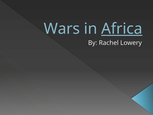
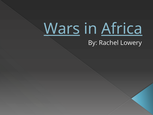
Wars underline: none -> present (62, 29)
